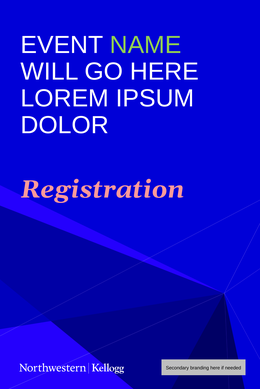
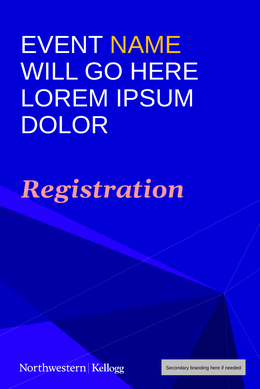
NAME colour: light green -> yellow (146, 45)
